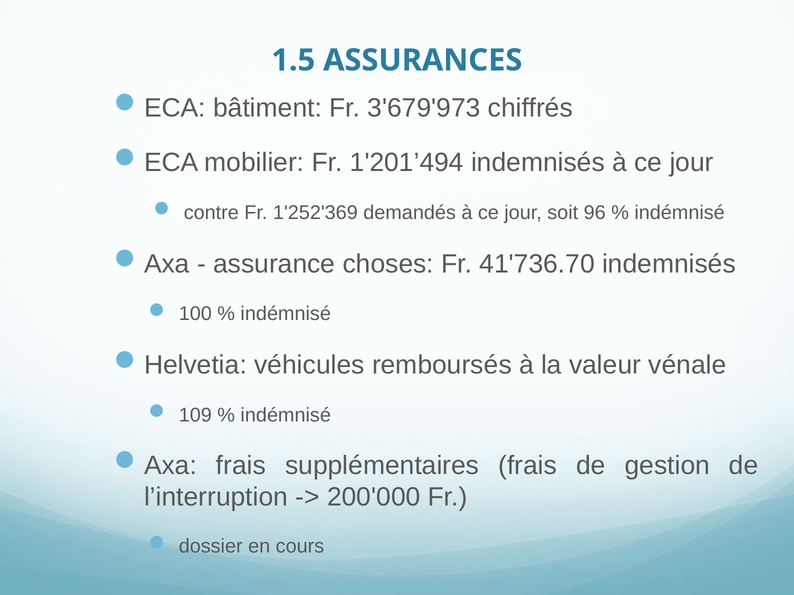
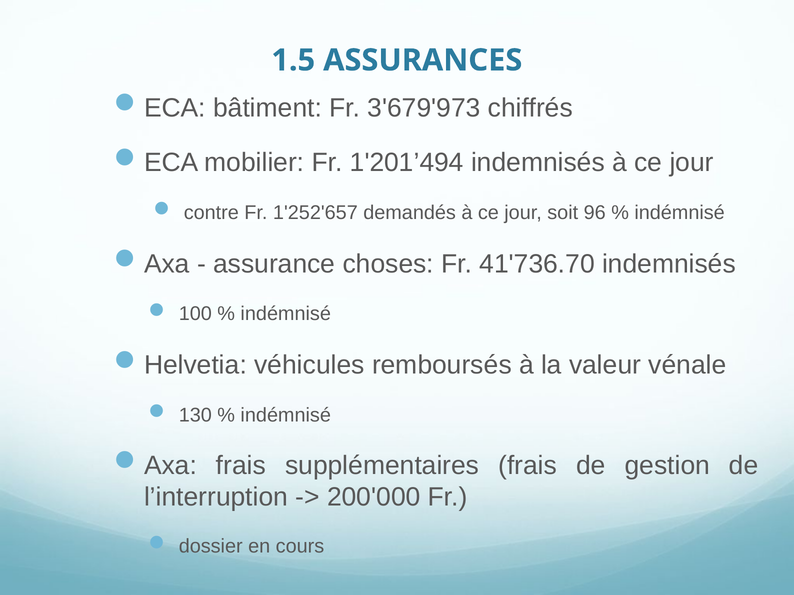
1'252'369: 1'252'369 -> 1'252'657 (315, 213)
109: 109 -> 130 (195, 415)
